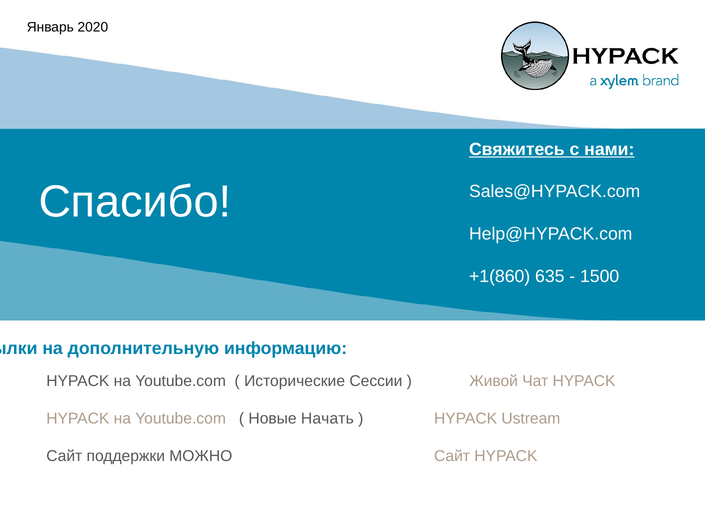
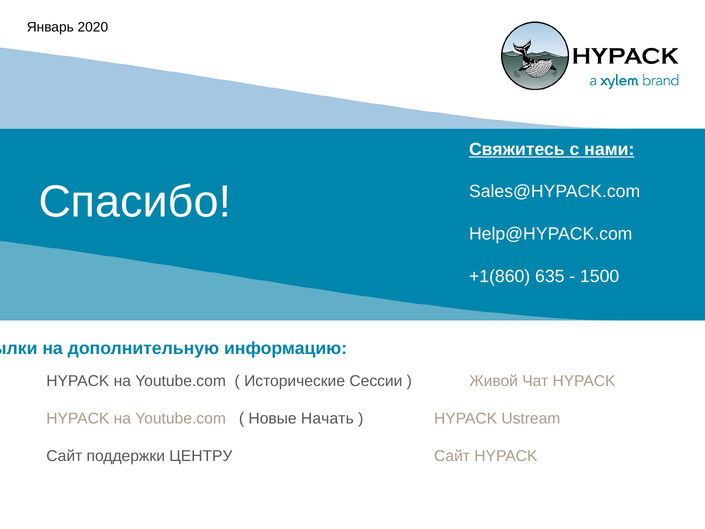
МОЖНО: МОЖНО -> ЦЕНТРУ (201, 456)
